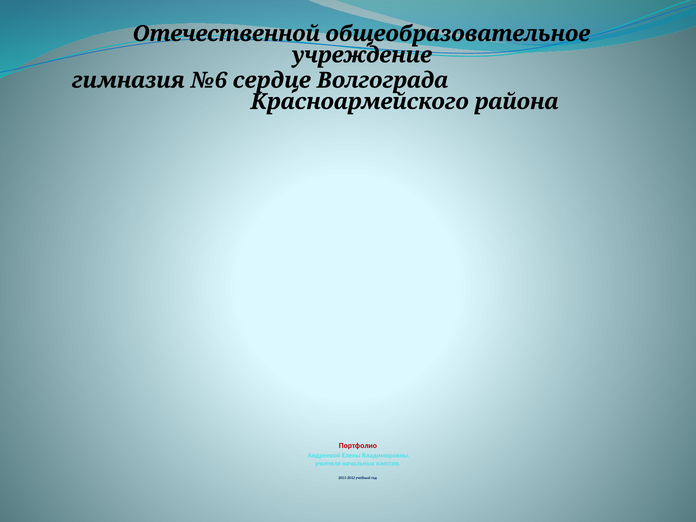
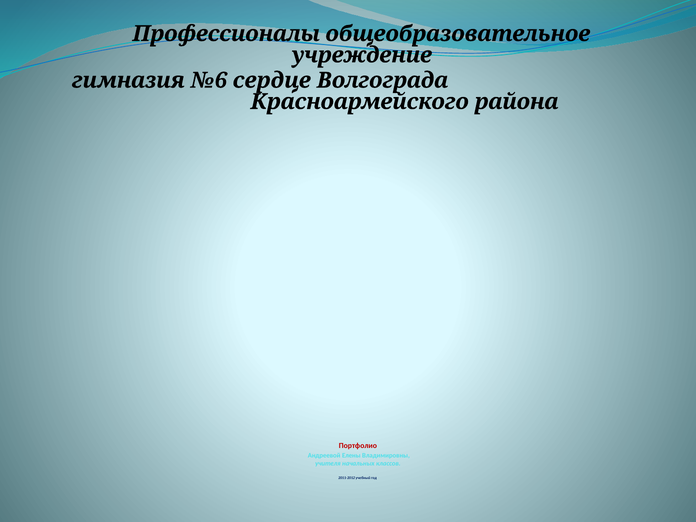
Отечественной: Отечественной -> Профессионалы (226, 34)
